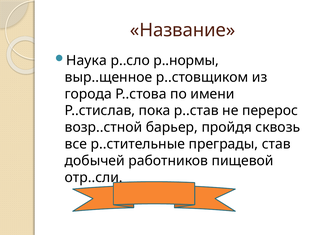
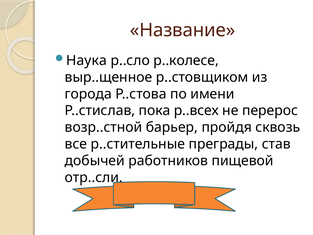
р..нормы: р..нормы -> р..колесе (186, 60)
р..став: р..став -> р..всех (196, 111)
